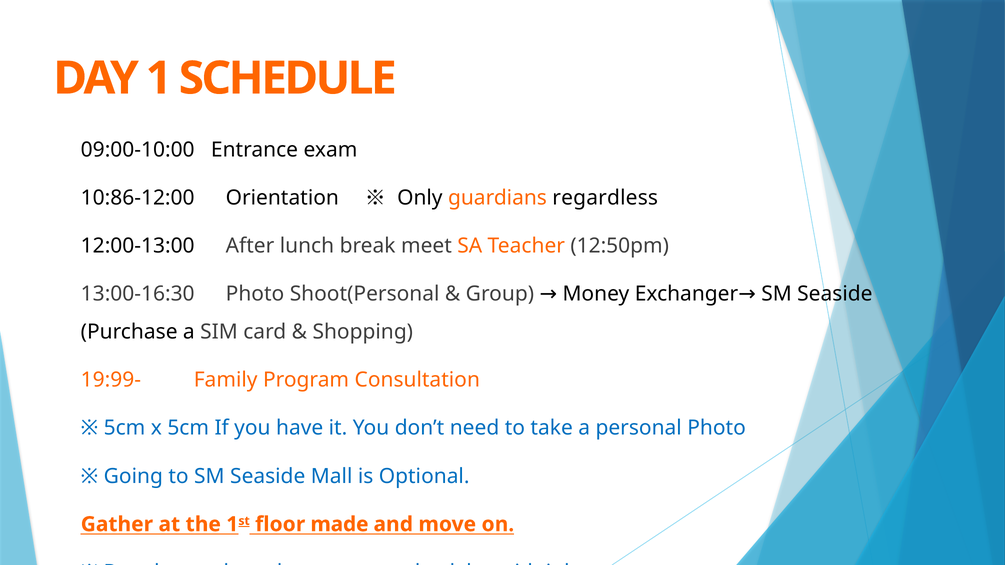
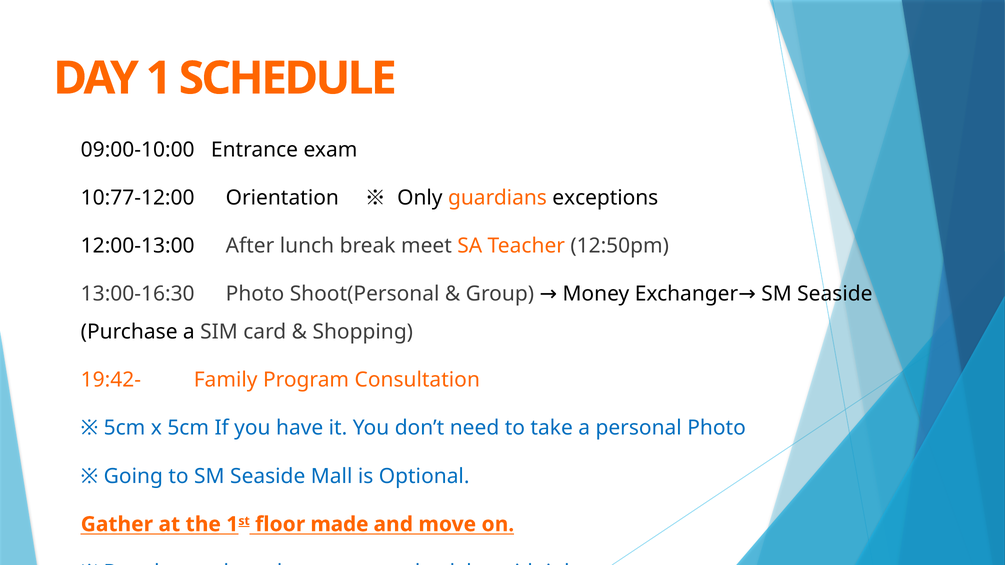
10:86-12:00: 10:86-12:00 -> 10:77-12:00 (138, 198)
regardless: regardless -> exceptions (605, 198)
19:99-: 19:99- -> 19:42- (111, 380)
